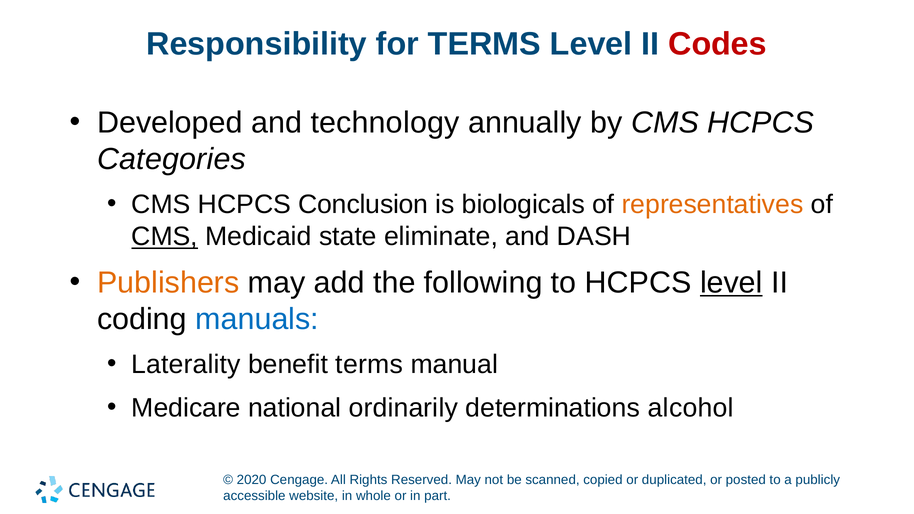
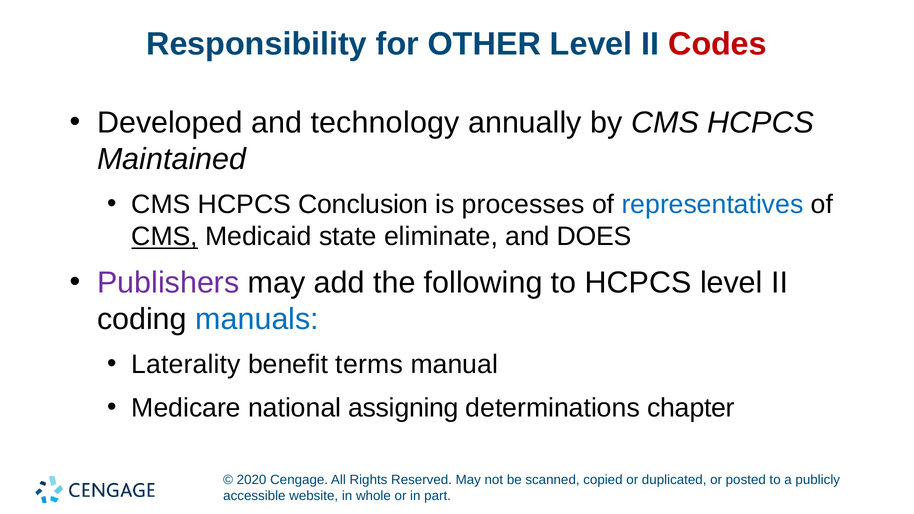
for TERMS: TERMS -> OTHER (484, 44)
Categories: Categories -> Maintained (172, 159)
biologicals: biologicals -> processes (523, 205)
representatives colour: orange -> blue (712, 205)
DASH: DASH -> DOES (594, 237)
Publishers colour: orange -> purple (168, 283)
level underline: present -> none (731, 283)
ordinarily: ordinarily -> assigning (403, 408)
alcohol: alcohol -> chapter (691, 408)
